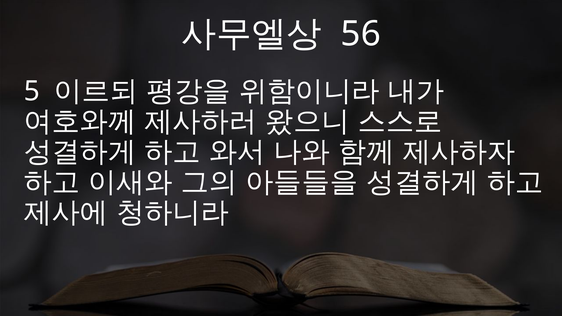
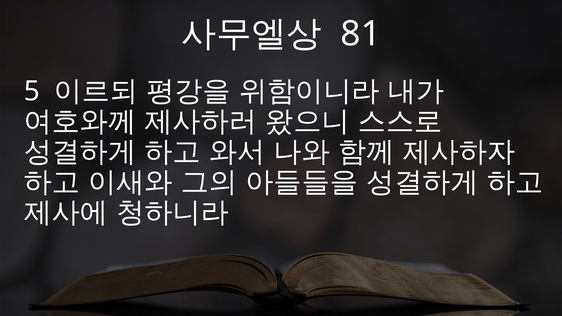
56: 56 -> 81 (361, 34)
